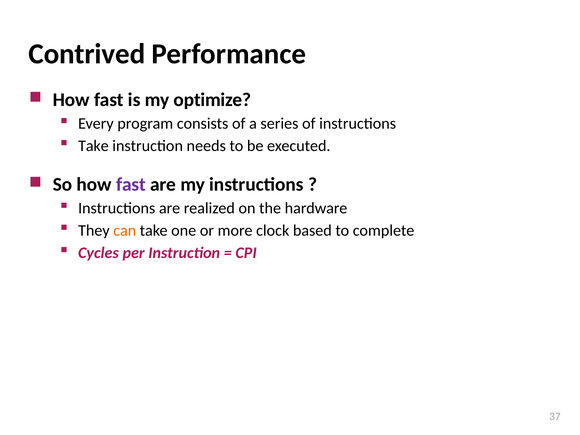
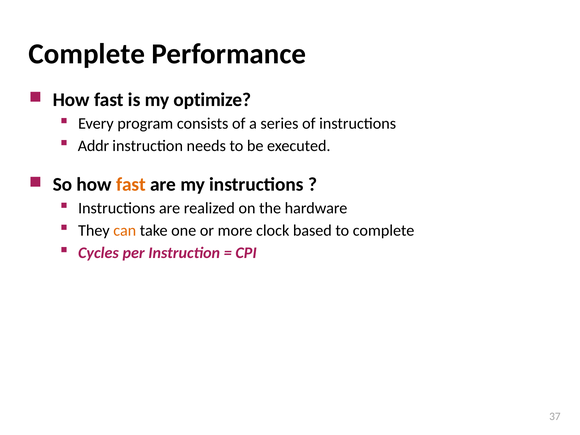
Contrived: Contrived -> Complete (87, 54)
Take: Take -> Addr (93, 146)
fast colour: purple -> orange (131, 184)
